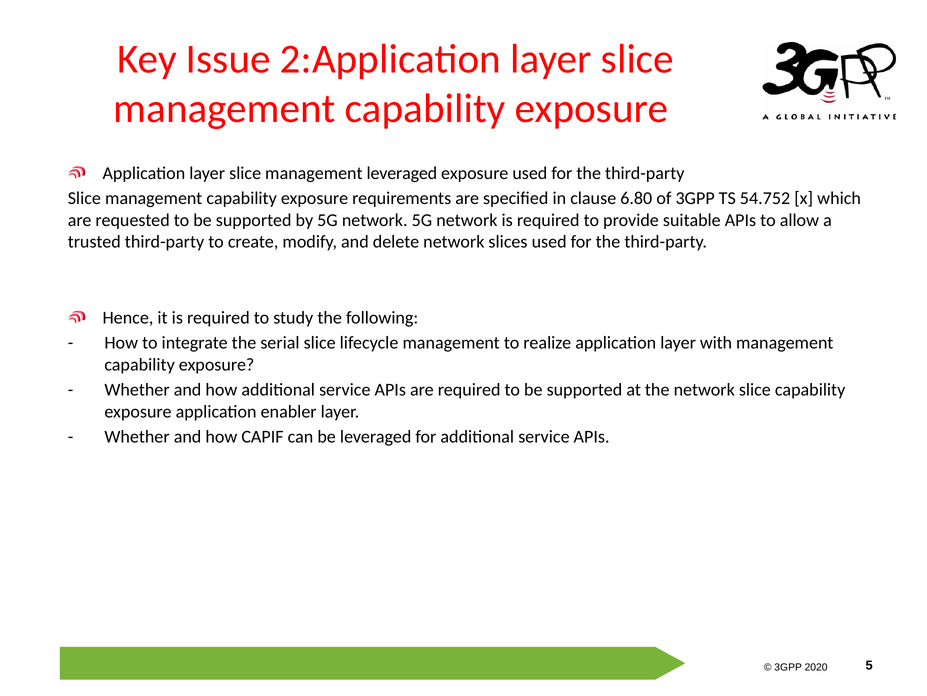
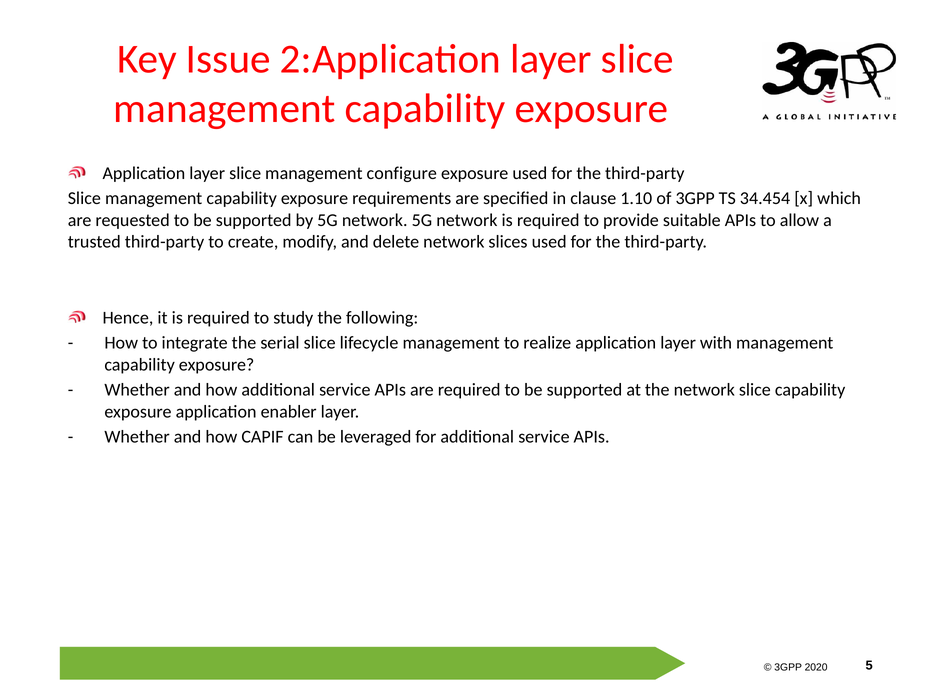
management leveraged: leveraged -> configure (402, 173)
6.80: 6.80 -> 1.10 (636, 198)
54.752: 54.752 -> 34.454 (765, 198)
